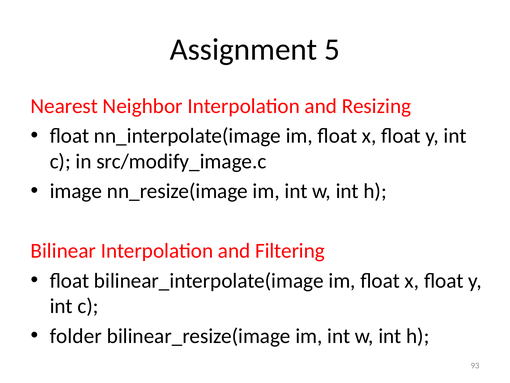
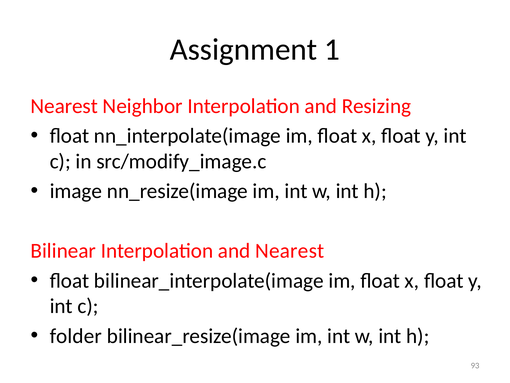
5: 5 -> 1 (332, 49)
and Filtering: Filtering -> Nearest (290, 251)
